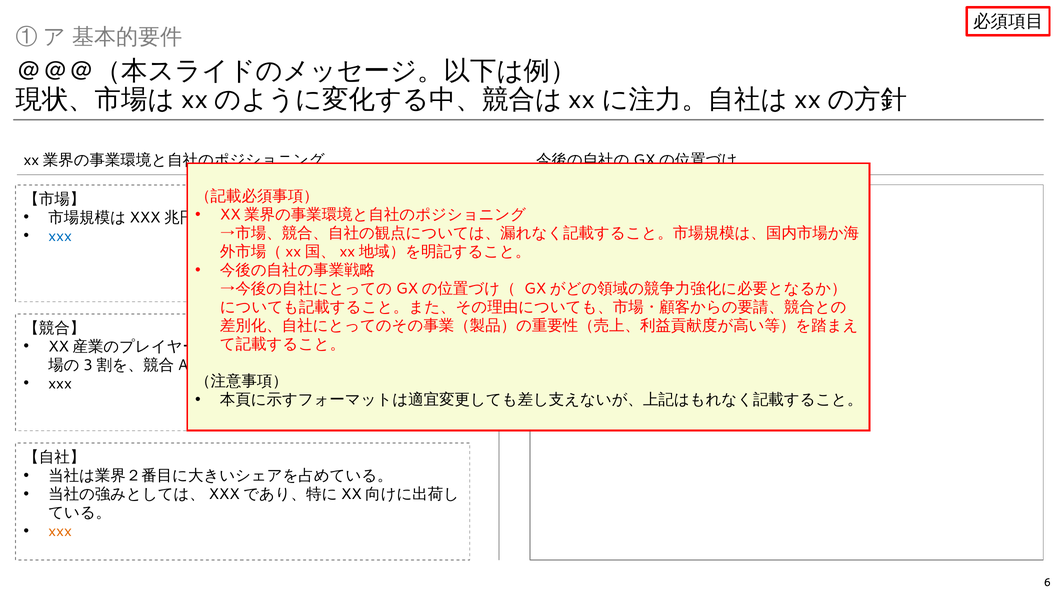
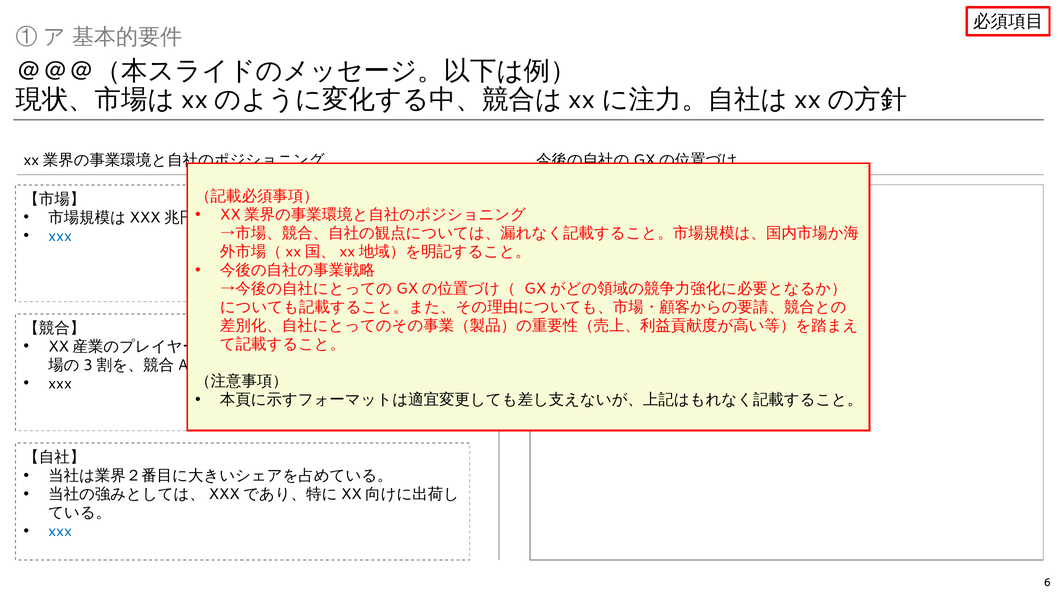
xxx colour: orange -> blue (60, 532)
